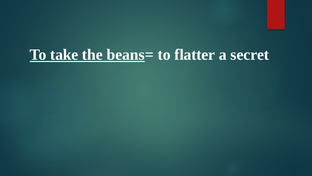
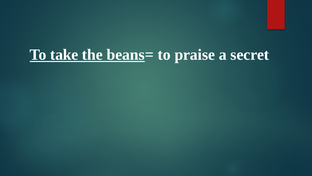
flatter: flatter -> praise (195, 55)
